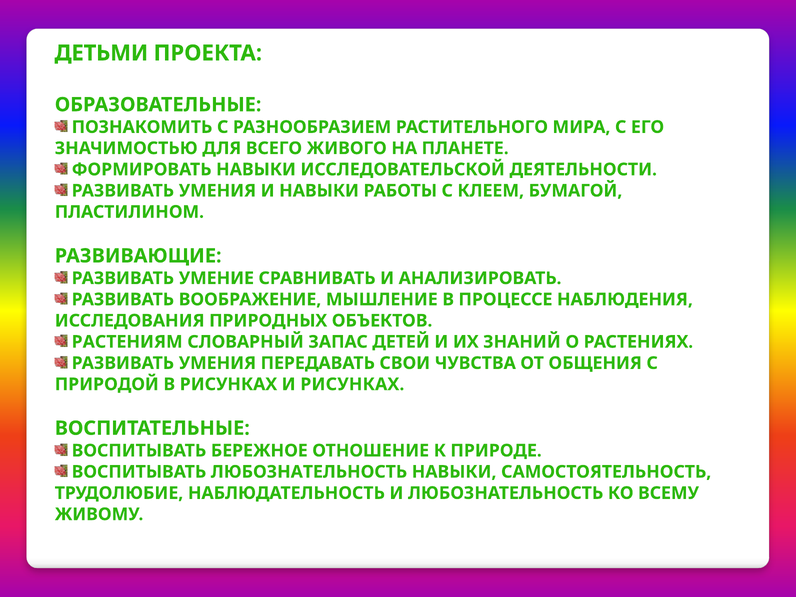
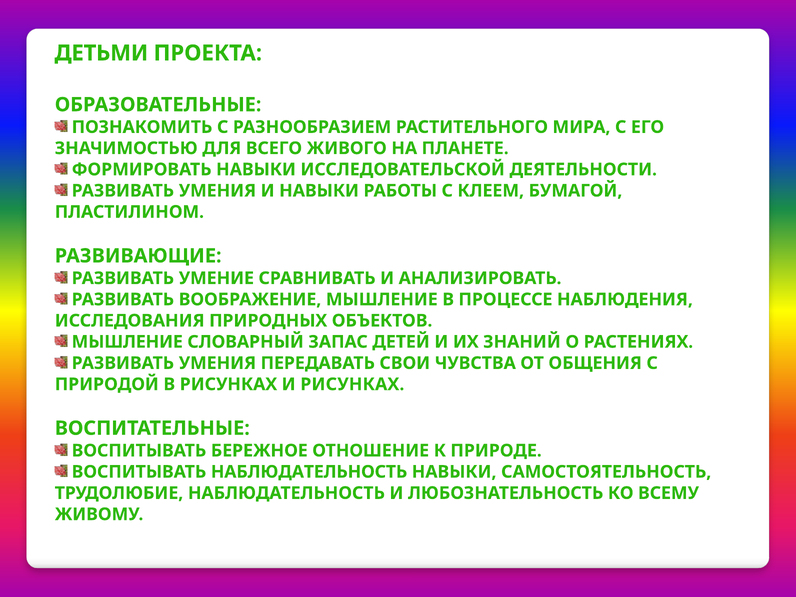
РАСТЕНИЯМ: РАСТЕНИЯМ -> МЫШЛЕНИЕ (127, 342)
ВОСПИТЫВАТЬ ЛЮБОЗНАТЕЛЬНОСТЬ: ЛЮБОЗНАТЕЛЬНОСТЬ -> НАБЛЮДАТЕЛЬНОСТЬ (309, 472)
